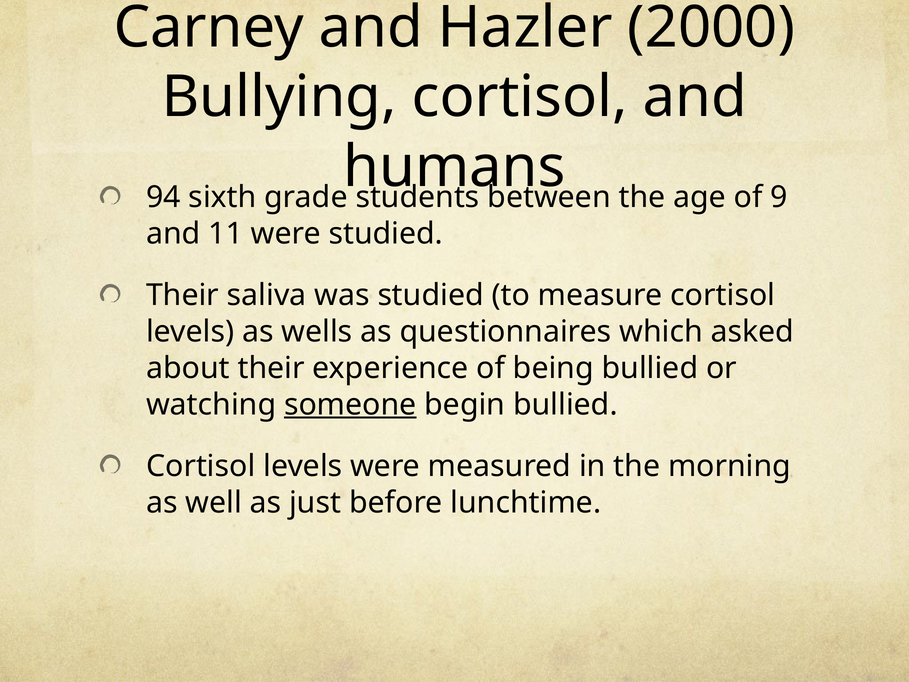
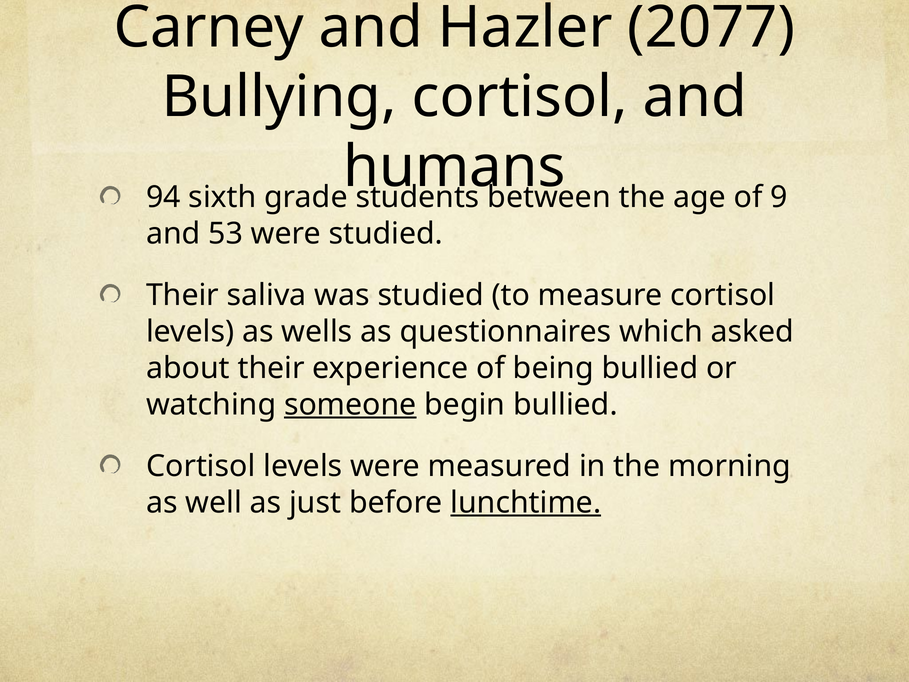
2000: 2000 -> 2077 (711, 27)
11: 11 -> 53 (226, 234)
lunchtime underline: none -> present (526, 502)
